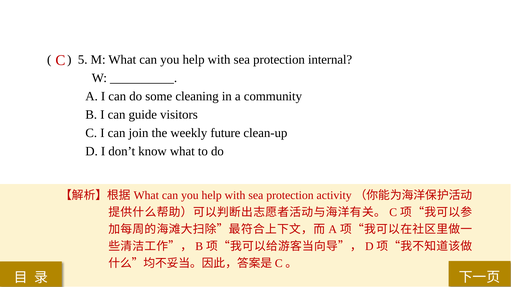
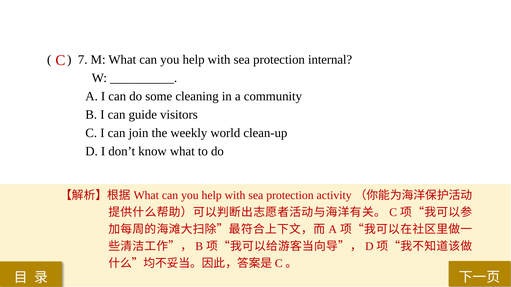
5: 5 -> 7 (83, 60)
future: future -> world (225, 133)
